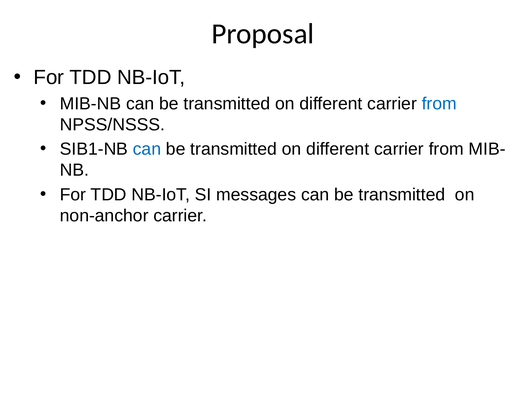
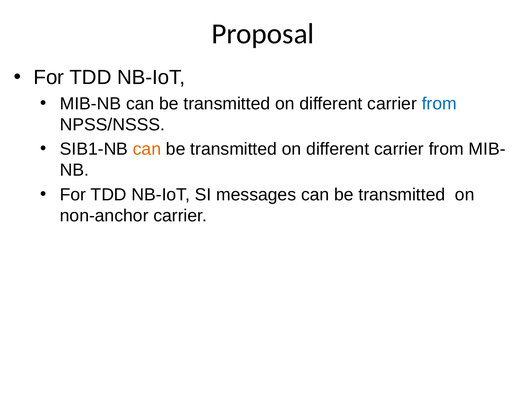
can colour: blue -> orange (147, 149)
